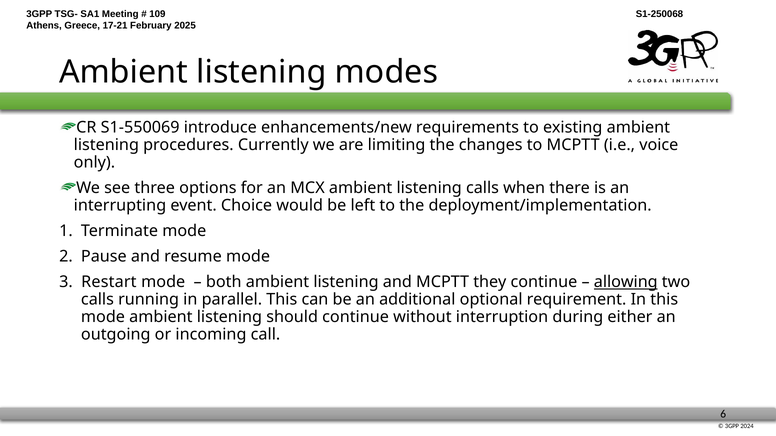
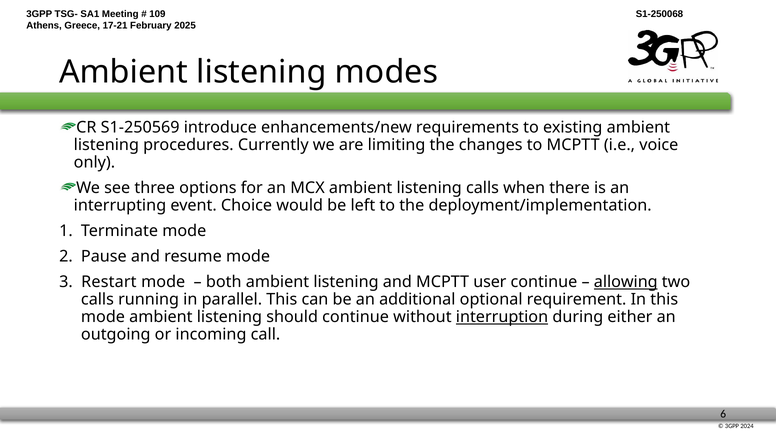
S1-550069: S1-550069 -> S1-250569 (140, 128)
they: they -> user (490, 282)
interruption underline: none -> present (502, 317)
